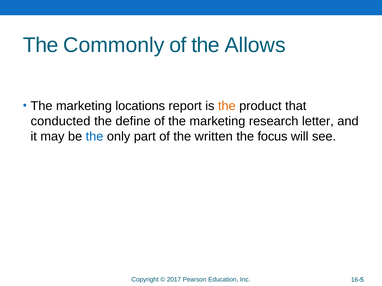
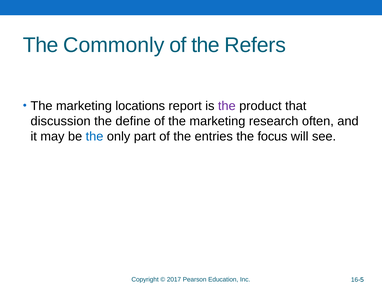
Allows: Allows -> Refers (255, 45)
the colour: orange -> purple (227, 106)
conducted: conducted -> discussion (61, 121)
letter: letter -> often (318, 121)
written: written -> entries (214, 137)
